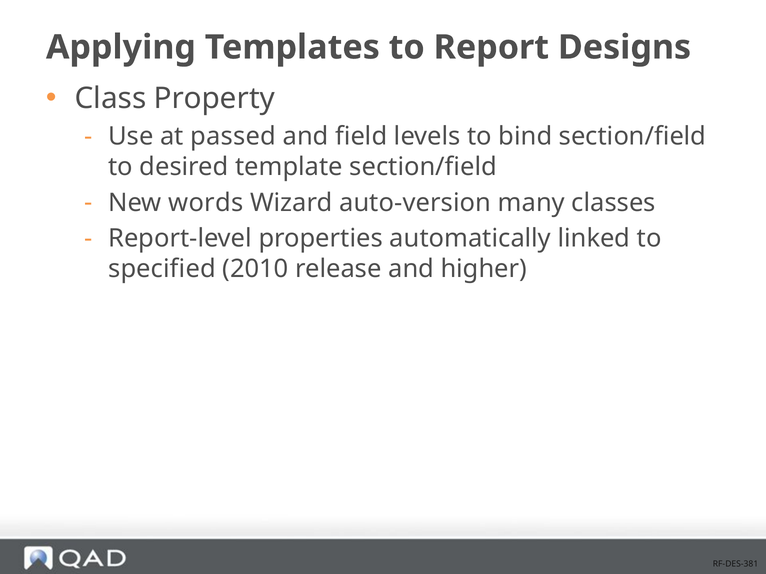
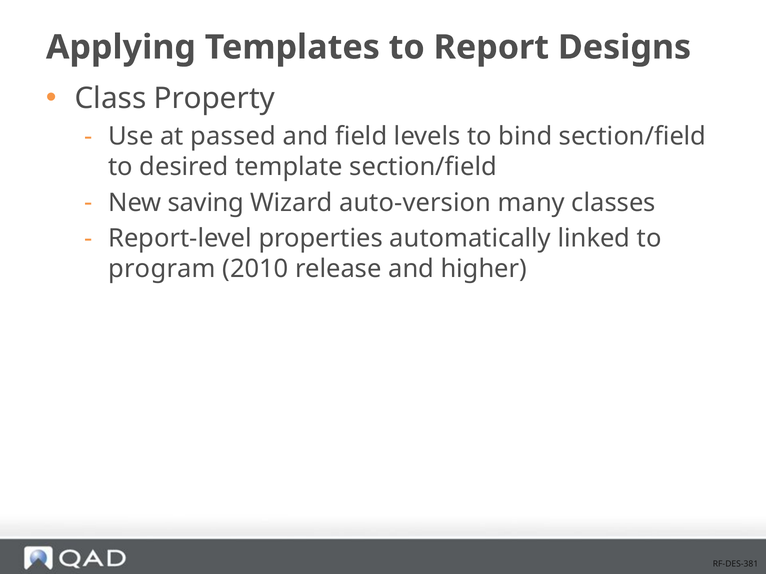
words: words -> saving (206, 203)
specified: specified -> program (162, 269)
